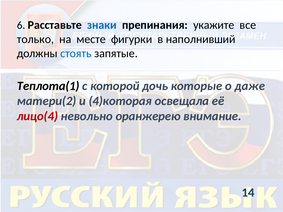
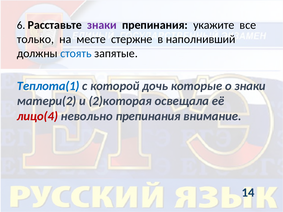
знаки colour: blue -> purple (102, 25)
фигурки: фигурки -> стержне (132, 39)
Теплота(1 colour: black -> blue (48, 86)
о даже: даже -> знаки (250, 86)
4)которая: 4)которая -> 2)которая (120, 101)
невольно оранжерею: оранжерею -> препинания (148, 116)
